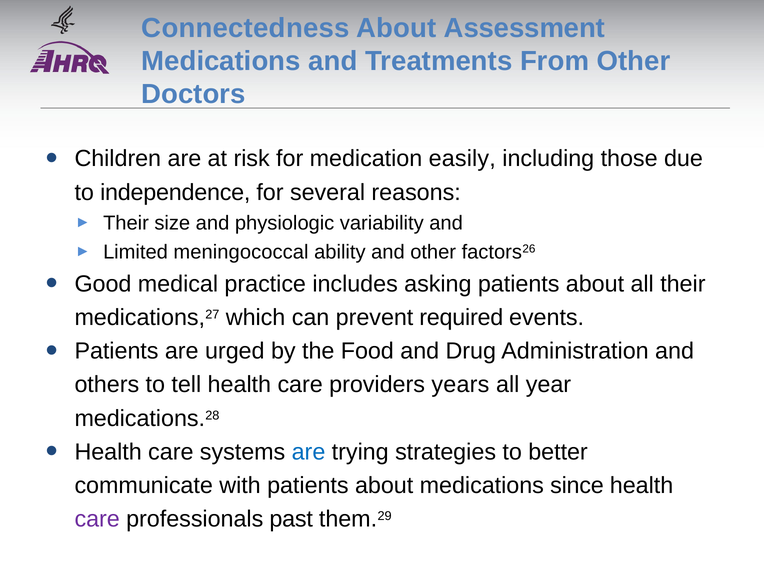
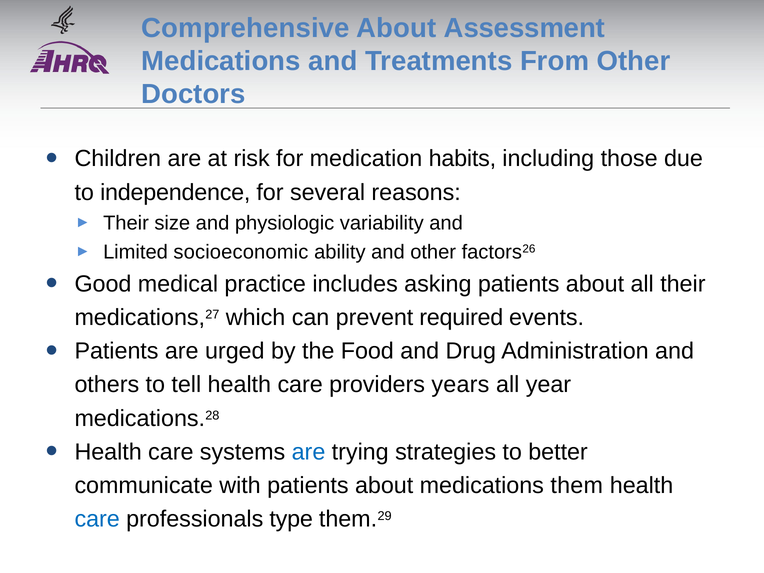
Connectedness: Connectedness -> Comprehensive (246, 28)
easily: easily -> habits (462, 159)
meningococcal: meningococcal -> socioeconomic (241, 252)
since: since -> them (577, 486)
care colour: purple -> blue (97, 519)
past: past -> type (291, 519)
